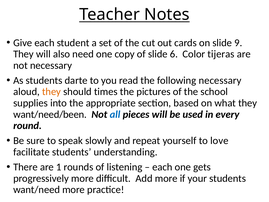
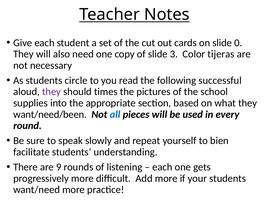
9: 9 -> 0 (238, 43)
6: 6 -> 3 (174, 54)
darte: darte -> circle (76, 80)
following necessary: necessary -> successful (220, 80)
they colour: orange -> purple (51, 92)
love: love -> bien (219, 141)
1: 1 -> 9 (59, 167)
